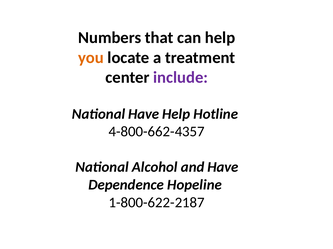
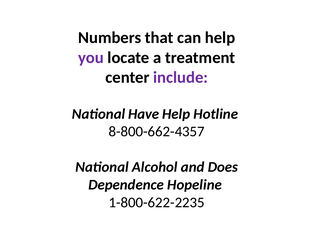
you colour: orange -> purple (91, 58)
4-800-662-4357: 4-800-662-4357 -> 8-800-662-4357 (157, 132)
and Have: Have -> Does (223, 168)
1-800-622-2187: 1-800-622-2187 -> 1-800-622-2235 (157, 203)
